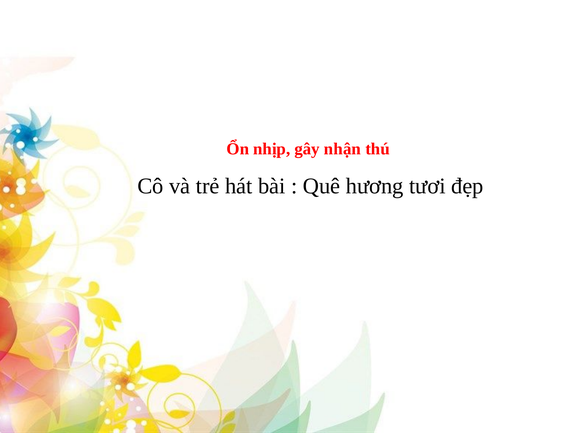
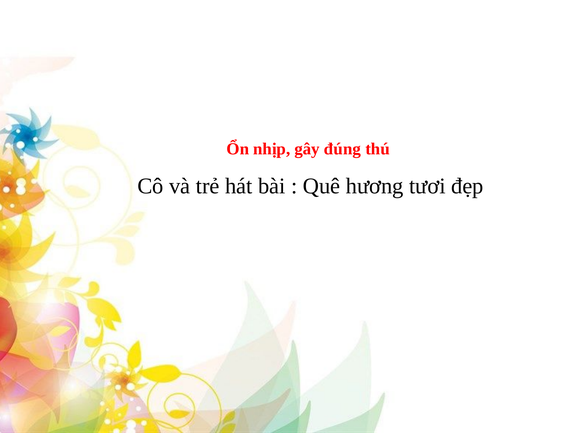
nhận: nhận -> đúng (342, 149)
